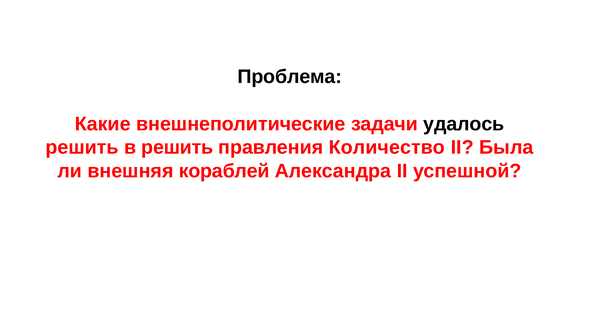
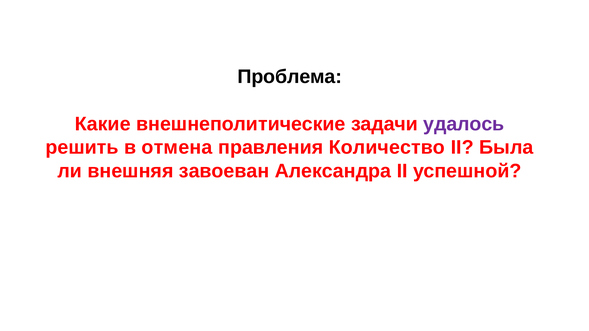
удалось colour: black -> purple (464, 124)
в решить: решить -> отмена (177, 148)
кораблей: кораблей -> завоеван (224, 171)
